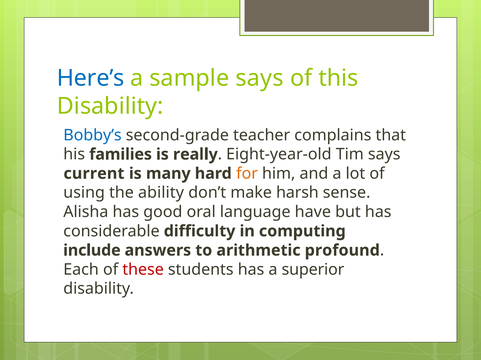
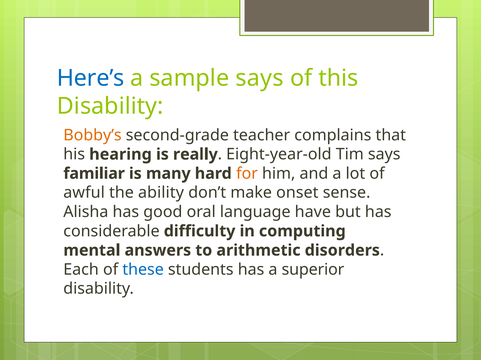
Bobby’s colour: blue -> orange (93, 135)
families: families -> hearing (120, 155)
current: current -> familiar (94, 174)
using: using -> awful (84, 193)
harsh: harsh -> onset (297, 193)
include: include -> mental (92, 251)
profound: profound -> disorders (342, 251)
these colour: red -> blue (143, 270)
